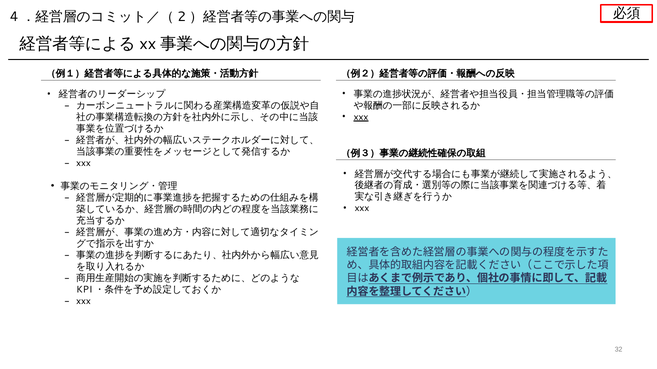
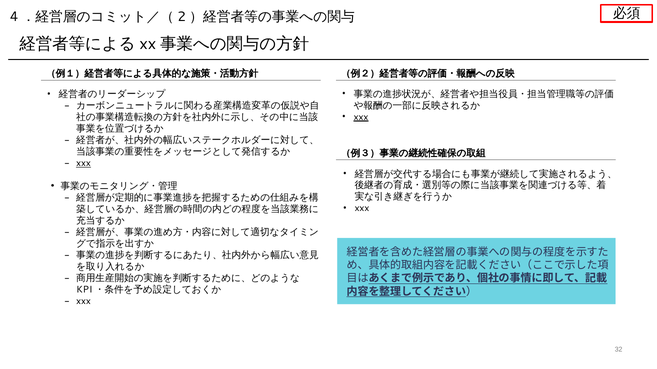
xxx underline: none -> present (83, 163)
